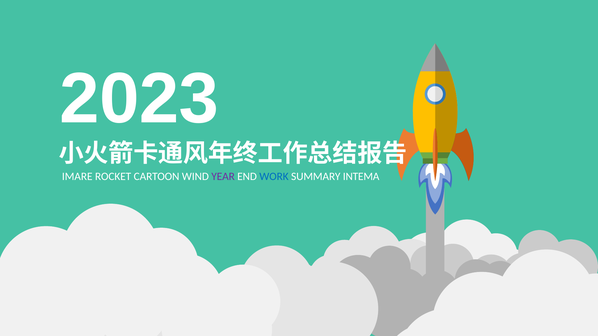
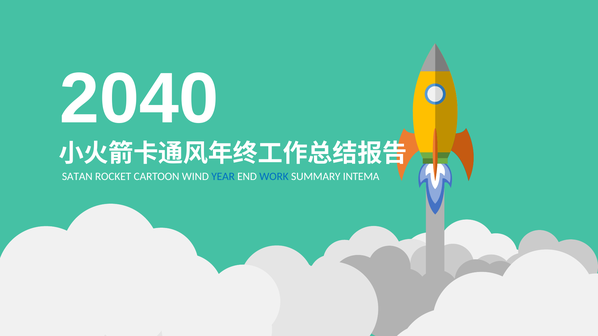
2023: 2023 -> 2040 (139, 99)
IMARE: IMARE -> SATAN (77, 177)
YEAR colour: purple -> blue (223, 177)
